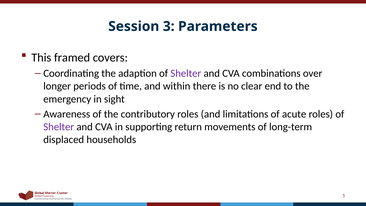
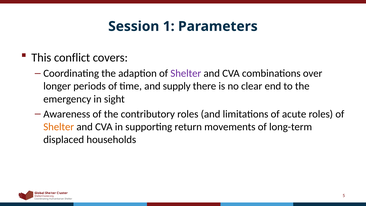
3: 3 -> 1 (169, 26)
framed: framed -> conflict (72, 58)
within: within -> supply (177, 86)
Shelter colour: purple -> orange (59, 127)
